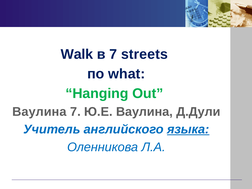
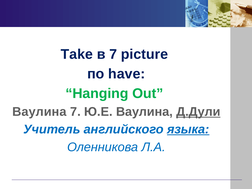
Walk: Walk -> Take (77, 54)
streets: streets -> picture (144, 54)
what: what -> have (127, 74)
Д.Дули underline: none -> present (198, 112)
